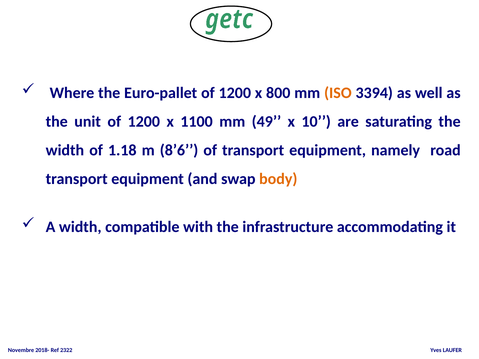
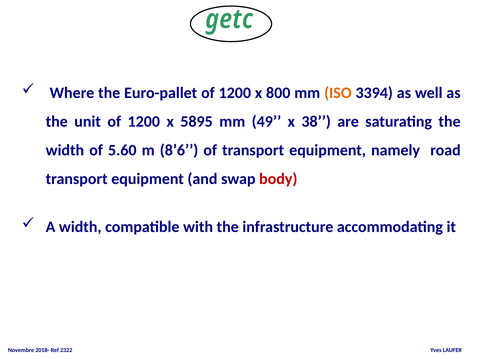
1100: 1100 -> 5895 (197, 122)
10: 10 -> 38 (316, 122)
1.18: 1.18 -> 5.60 (122, 150)
body colour: orange -> red (278, 179)
